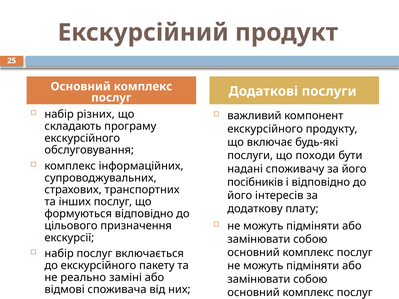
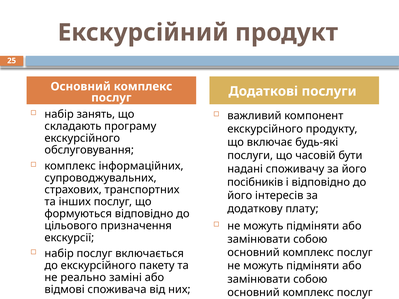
різних: різних -> занять (96, 114)
походи: походи -> часовій (315, 156)
